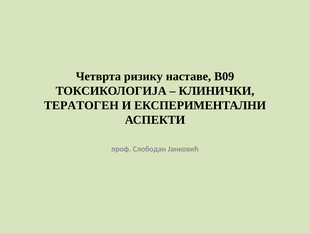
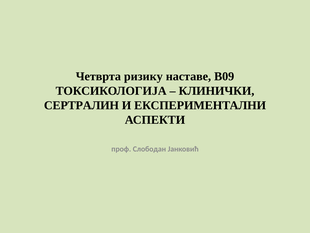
ТЕРАТОГЕН: ТЕРАТОГЕН -> СЕРТРАЛИН (81, 105)
